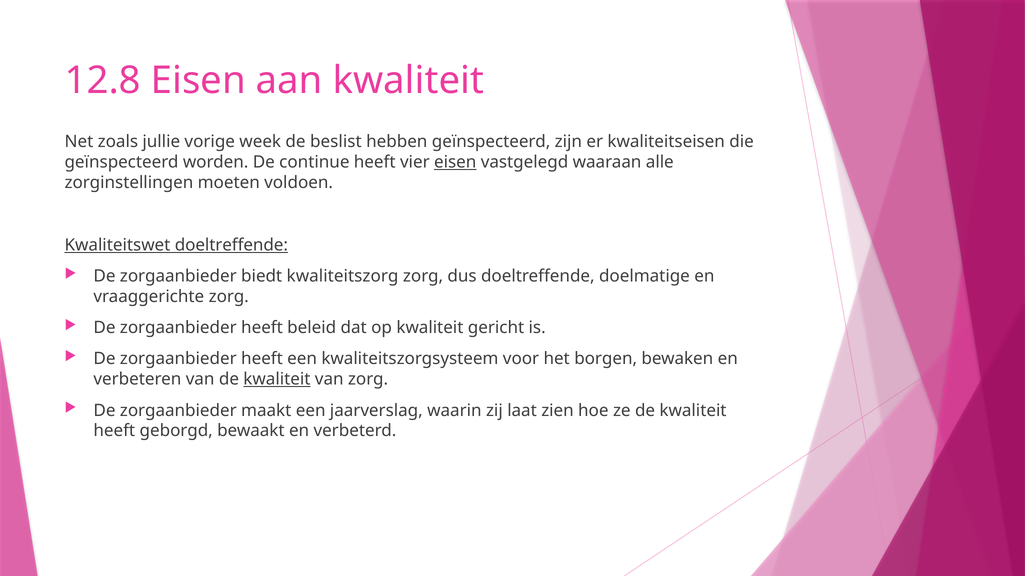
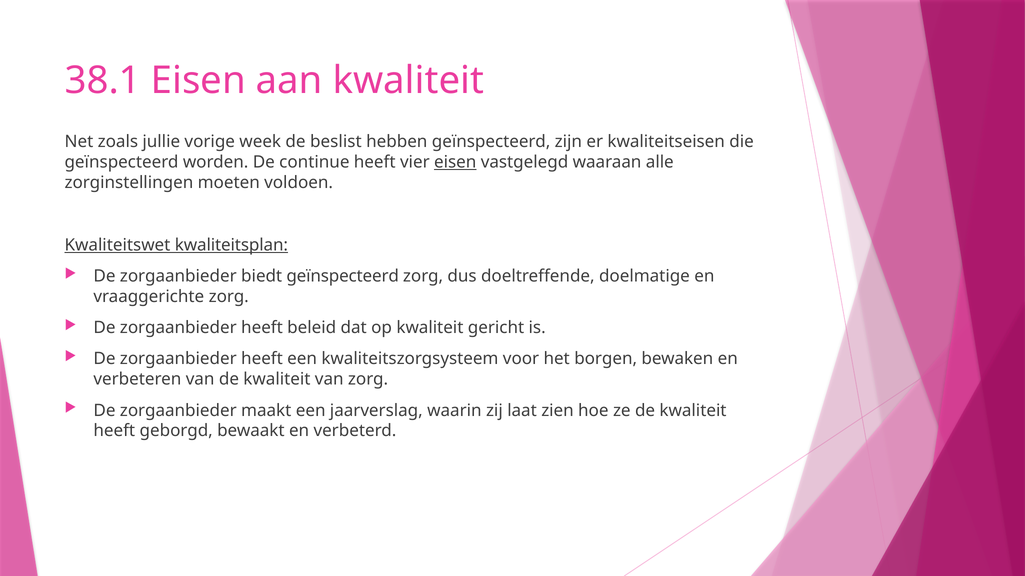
12.8: 12.8 -> 38.1 (103, 81)
Kwaliteitswet doeltreffende: doeltreffende -> kwaliteitsplan (231, 245)
biedt kwaliteitszorg: kwaliteitszorg -> geïnspecteerd (343, 276)
kwaliteit underline: present -> none (277, 380)
